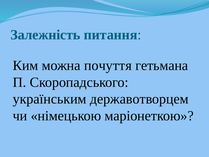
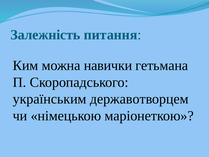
почуття: почуття -> навички (108, 65)
